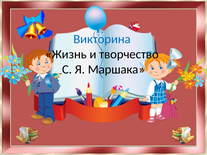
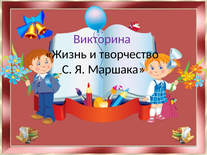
Викторина colour: blue -> purple (102, 39)
